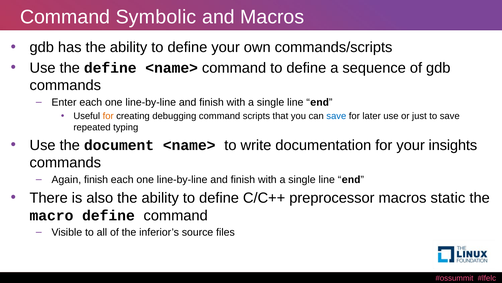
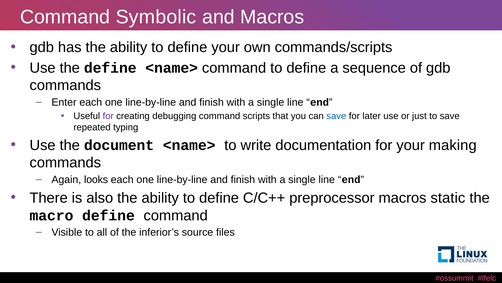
for colour: orange -> purple (108, 116)
insights: insights -> making (453, 145)
Again finish: finish -> looks (96, 179)
